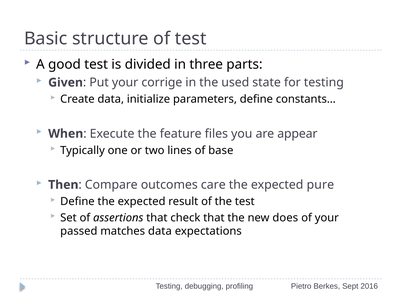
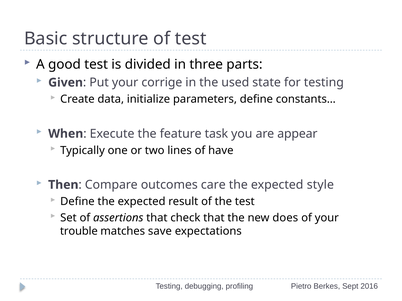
files: files -> task (216, 134)
base: base -> have (221, 151)
pure: pure -> style (320, 185)
passed: passed -> trouble (79, 232)
matches data: data -> save (160, 232)
